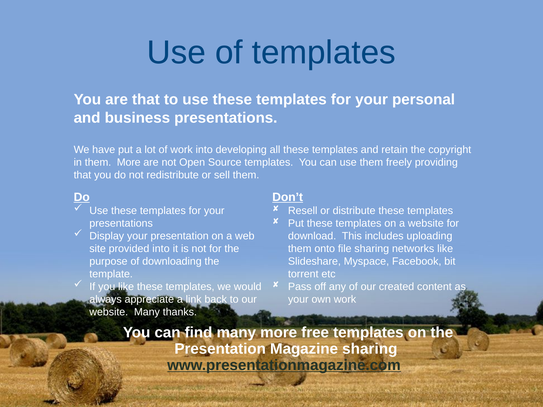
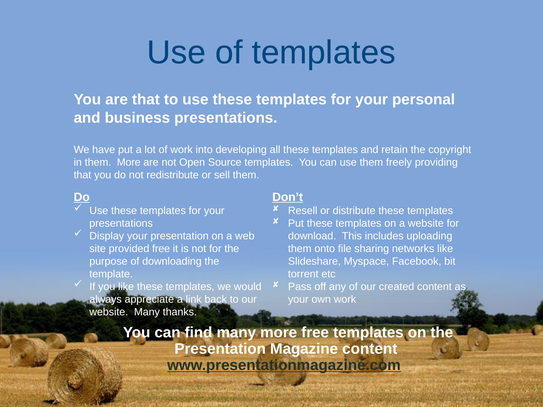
provided into: into -> free (161, 249)
Magazine sharing: sharing -> content (370, 349)
